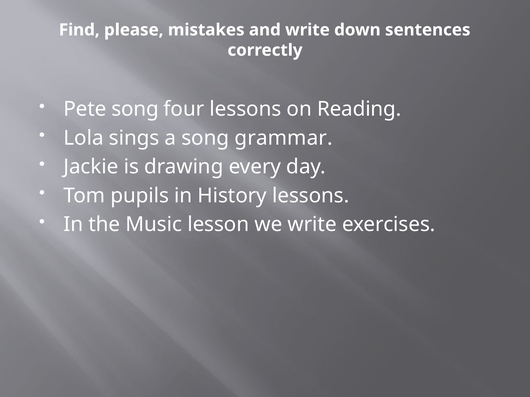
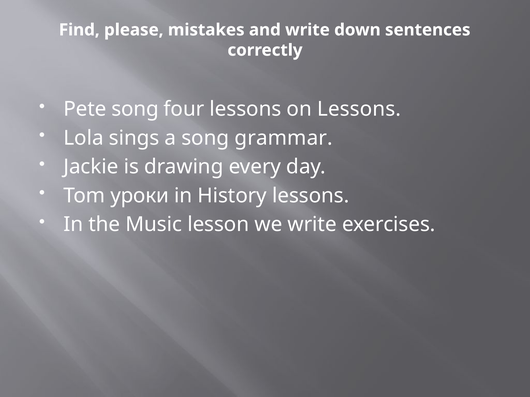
on Reading: Reading -> Lessons (359, 109)
pupils: pupils -> уроки (140, 196)
